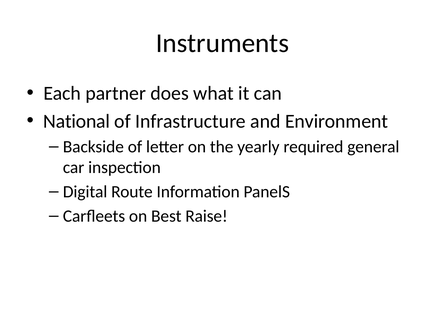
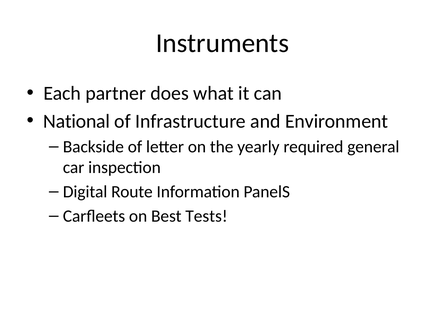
Raise: Raise -> Tests (206, 216)
